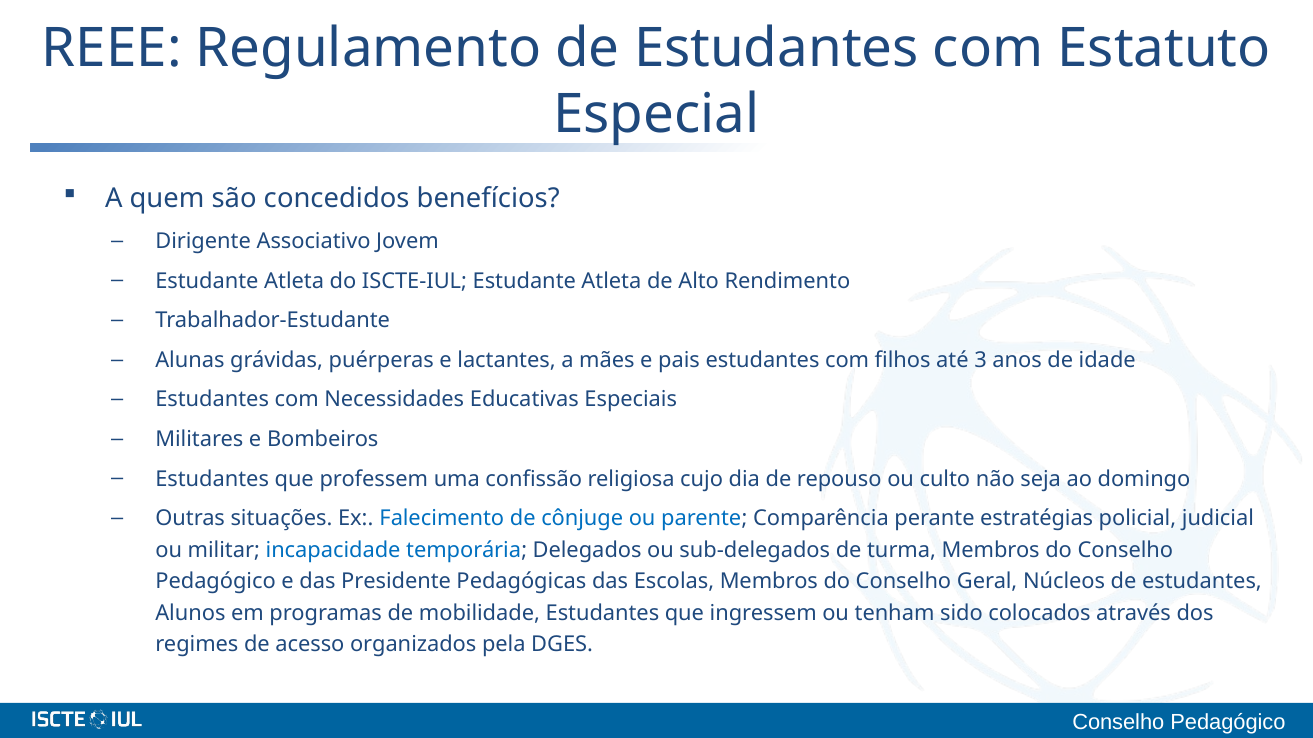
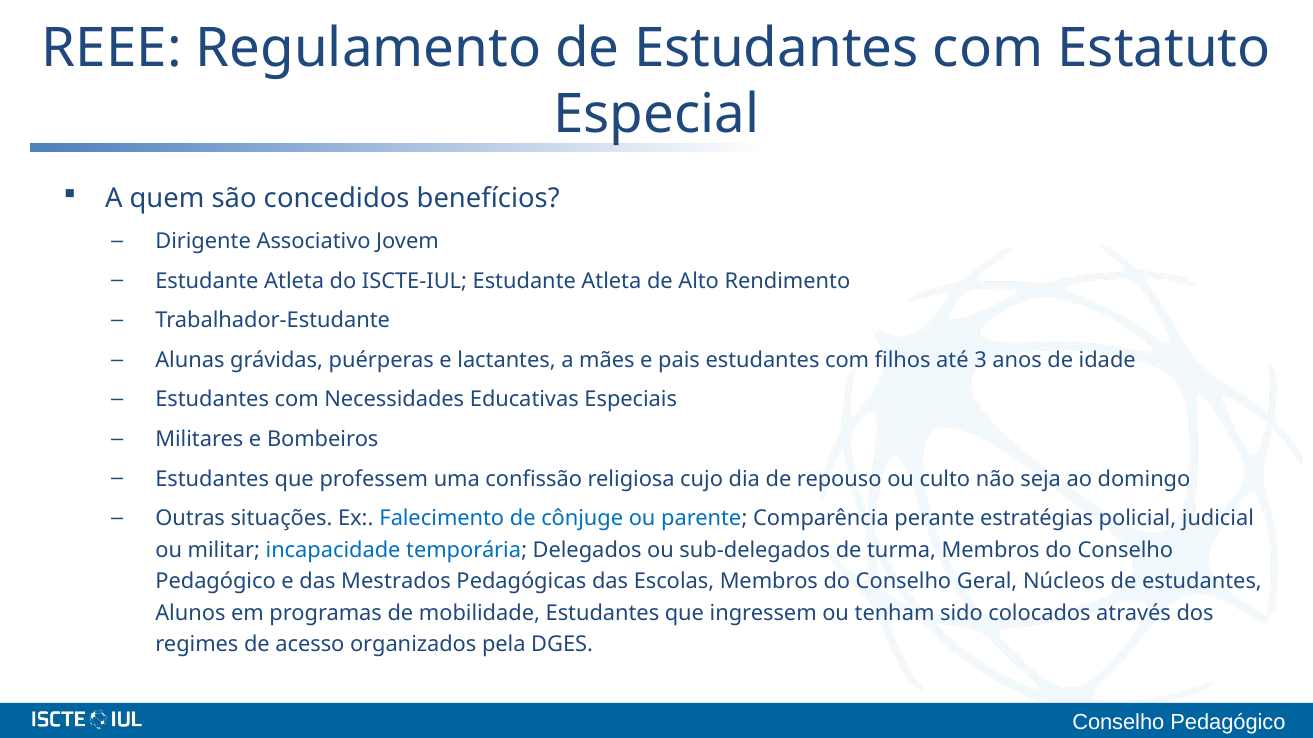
Presidente: Presidente -> Mestrados (396, 582)
